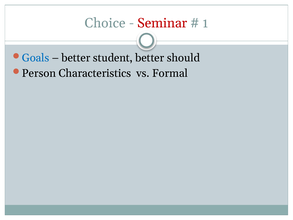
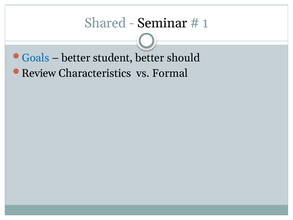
Choice: Choice -> Shared (105, 23)
Seminar colour: red -> black (162, 23)
Person: Person -> Review (39, 73)
